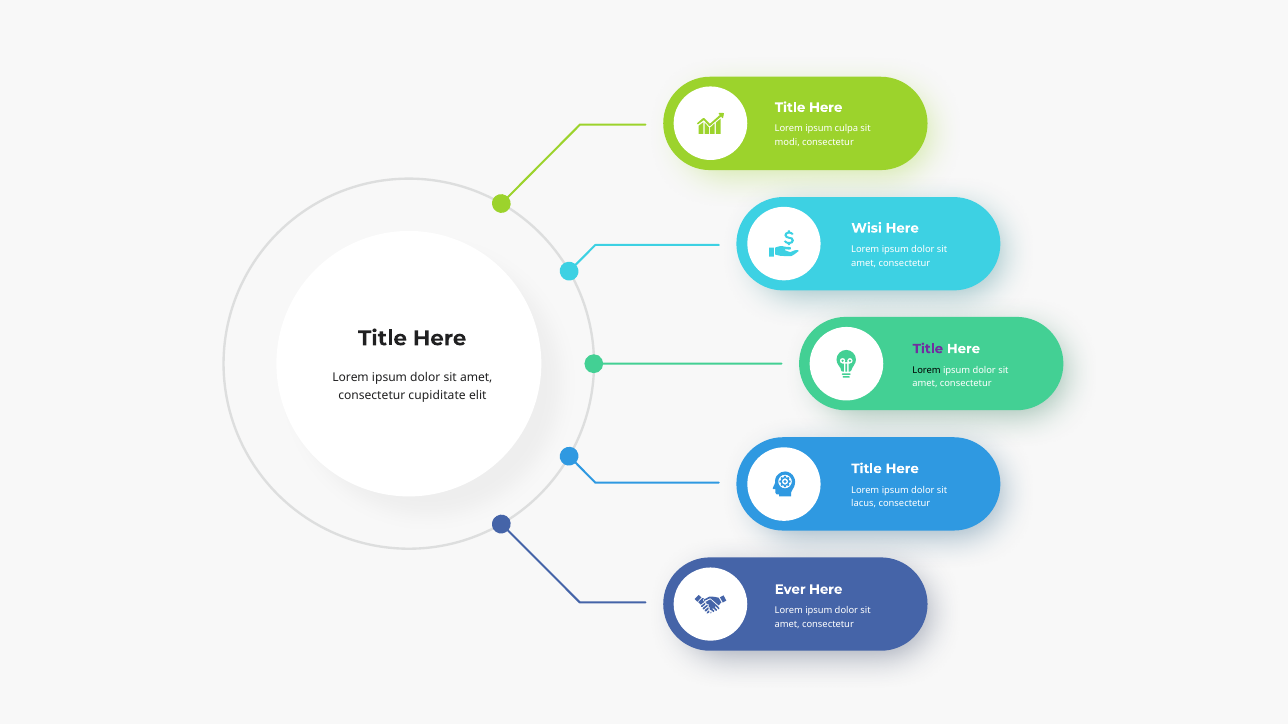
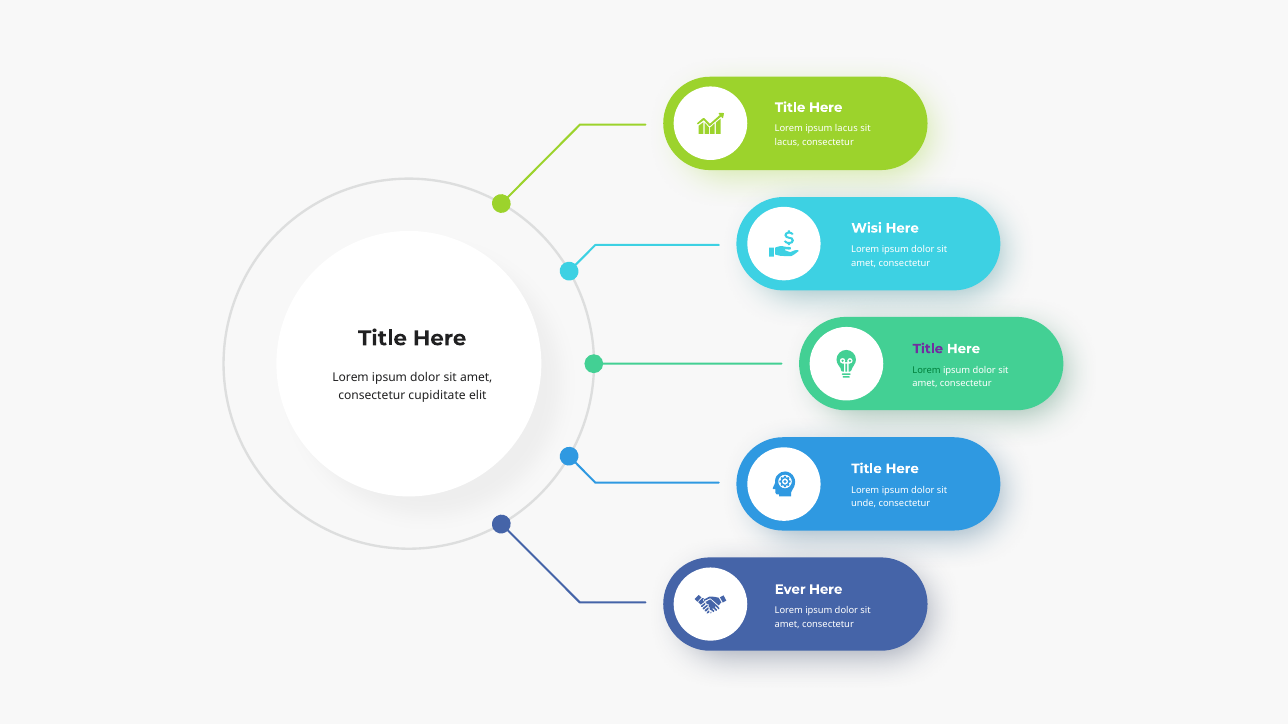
ipsum culpa: culpa -> lacus (846, 129)
modi: modi -> lacus (787, 142)
Lorem colour: black -> green (927, 370)
lacus: lacus -> unde (864, 504)
